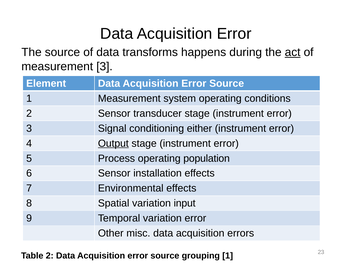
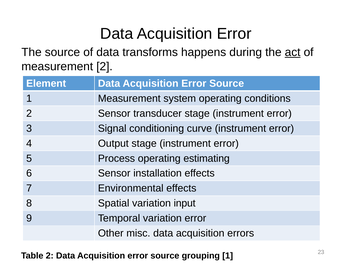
measurement 3: 3 -> 2 (105, 66)
either: either -> curve (199, 128)
Output underline: present -> none (113, 143)
population: population -> estimating (207, 158)
